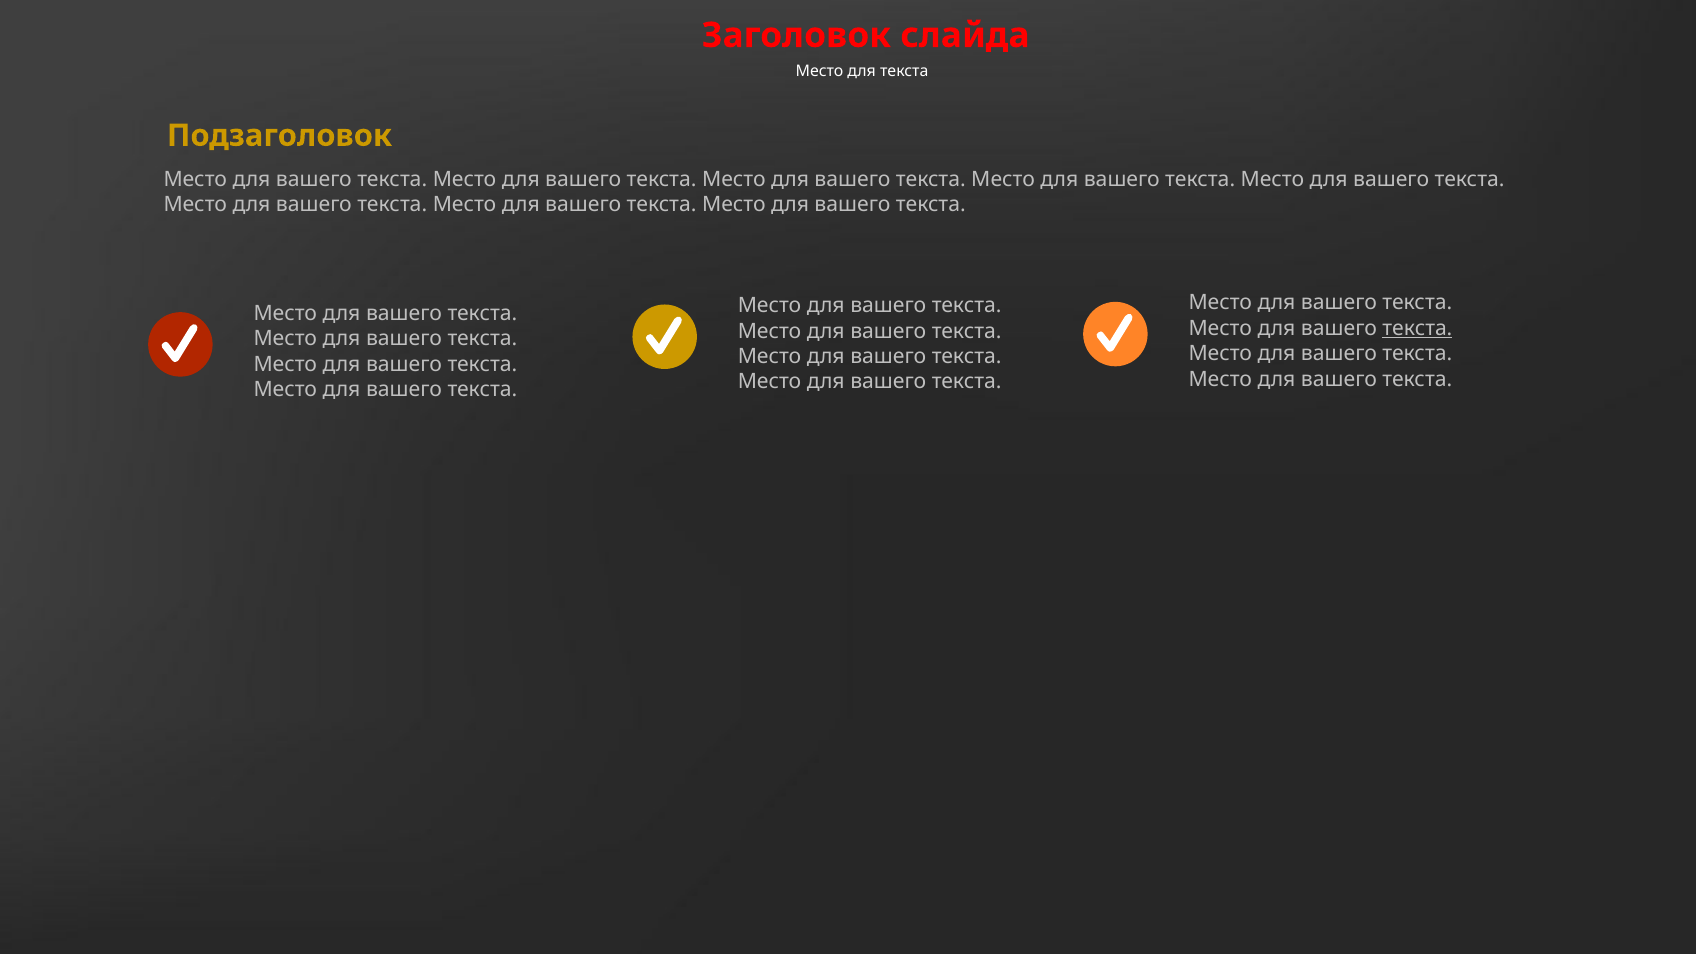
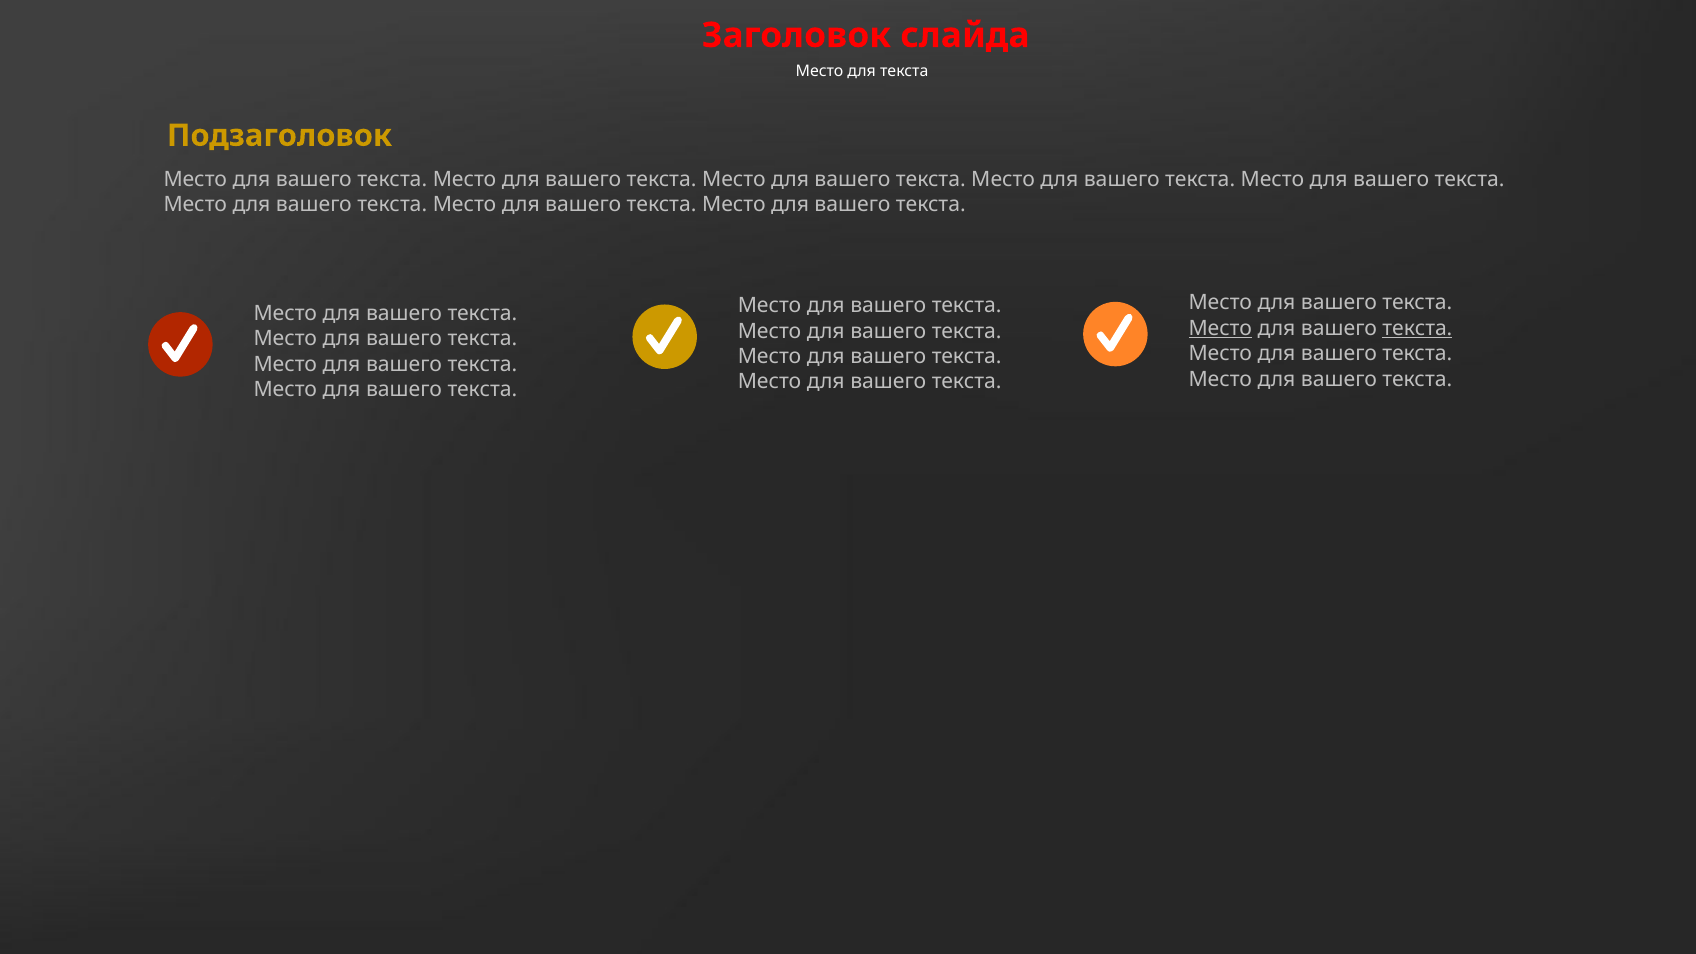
Место underline: none -> present (1220, 328)
